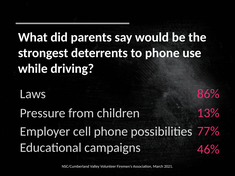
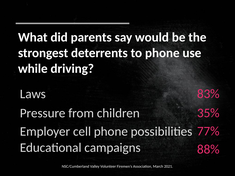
86%: 86% -> 83% (208, 94)
13%: 13% -> 35% (208, 113)
46%: 46% -> 88% (208, 150)
